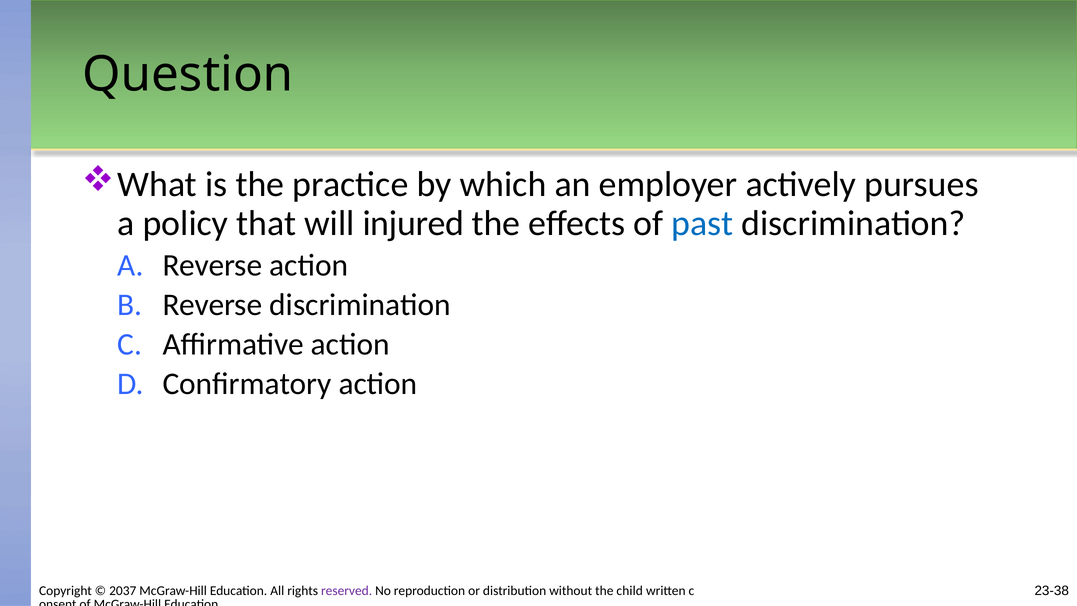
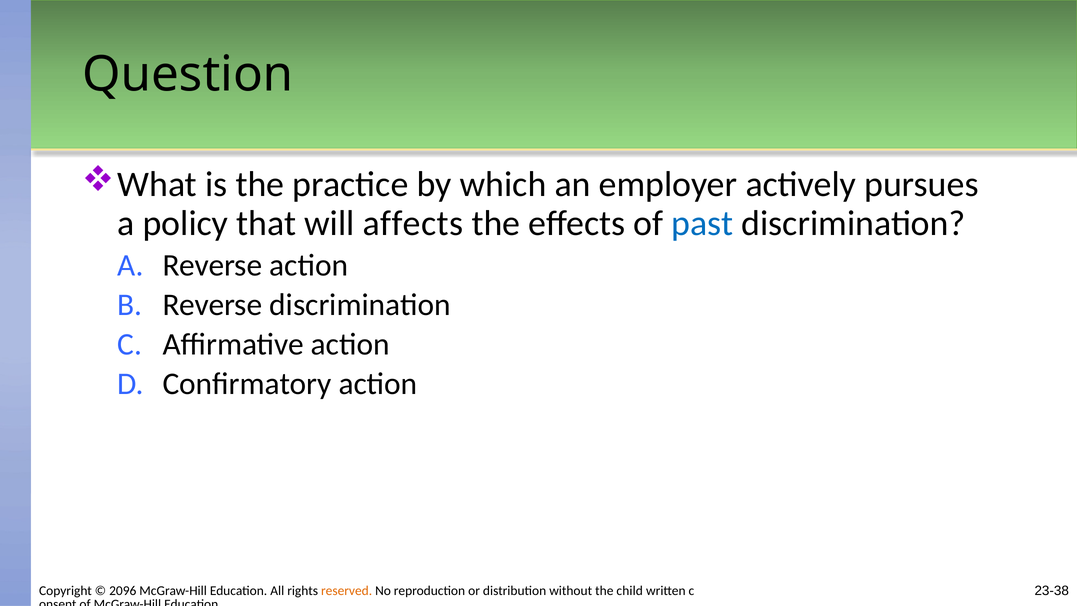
injured: injured -> affects (413, 223)
2037: 2037 -> 2096 (123, 590)
reserved colour: purple -> orange (347, 590)
